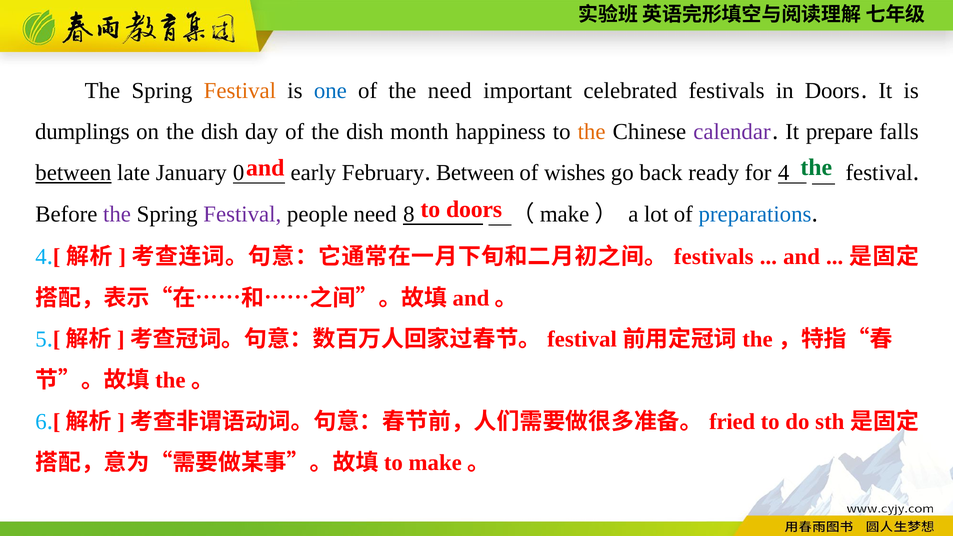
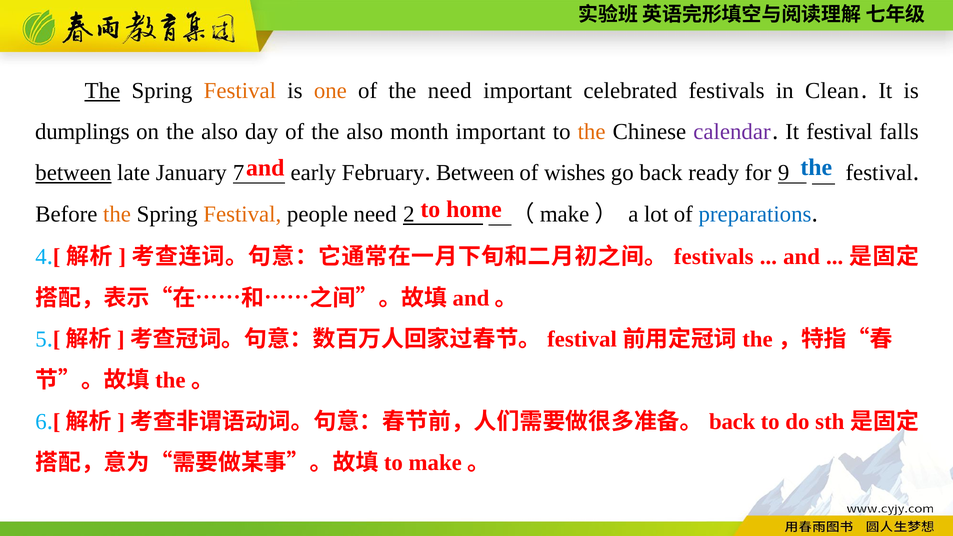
The underline: none -> present (102, 91)
one colour: blue -> orange (330, 91)
in Doors: Doors -> Clean (832, 91)
on the dish: dish -> also (220, 132)
of the dish: dish -> also (365, 132)
month happiness: happiness -> important (501, 132)
It prepare: prepare -> festival (839, 132)
the colour: green -> blue (816, 168)
0: 0 -> 7 (239, 173)
for 4: 4 -> 9 (784, 173)
to doors: doors -> home (474, 210)
the colour: purple -> orange (117, 214)
Festival colour: purple -> orange (242, 214)
8: 8 -> 2 (409, 214)
fried: fried -> back (732, 422)
